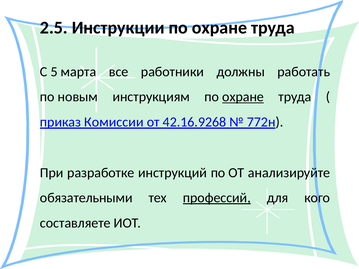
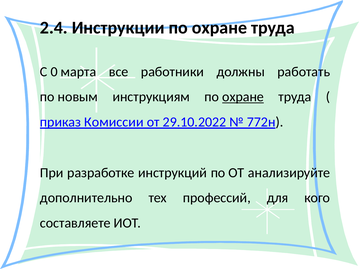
2.5: 2.5 -> 2.4 (54, 28)
5: 5 -> 0 (54, 72)
42.16.9268: 42.16.9268 -> 29.10.2022 (194, 122)
обязательными: обязательными -> дополнительно (86, 198)
профессий underline: present -> none (217, 198)
